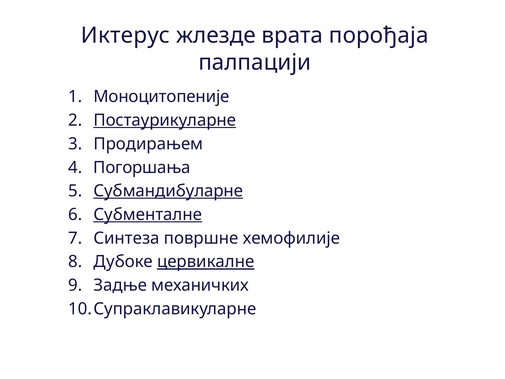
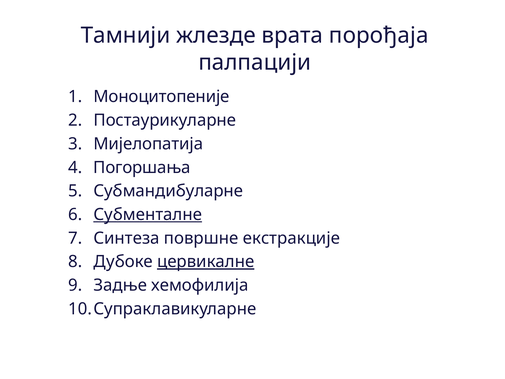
Иктерус: Иктерус -> Тамнији (126, 35)
Постаурикуларне underline: present -> none (165, 120)
Продирањем: Продирањем -> Мијелопатија (148, 144)
Субмандибуларне underline: present -> none (168, 191)
хемофилије: хемофилије -> екстракције (291, 238)
механичких: механичких -> хемофилија (200, 285)
